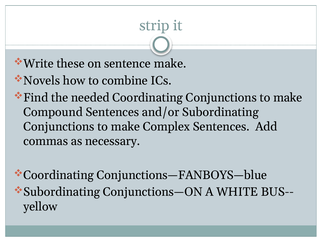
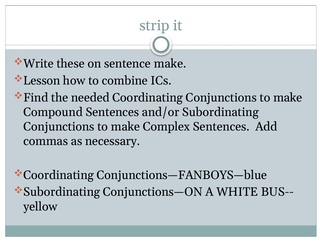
Novels: Novels -> Lesson (42, 80)
